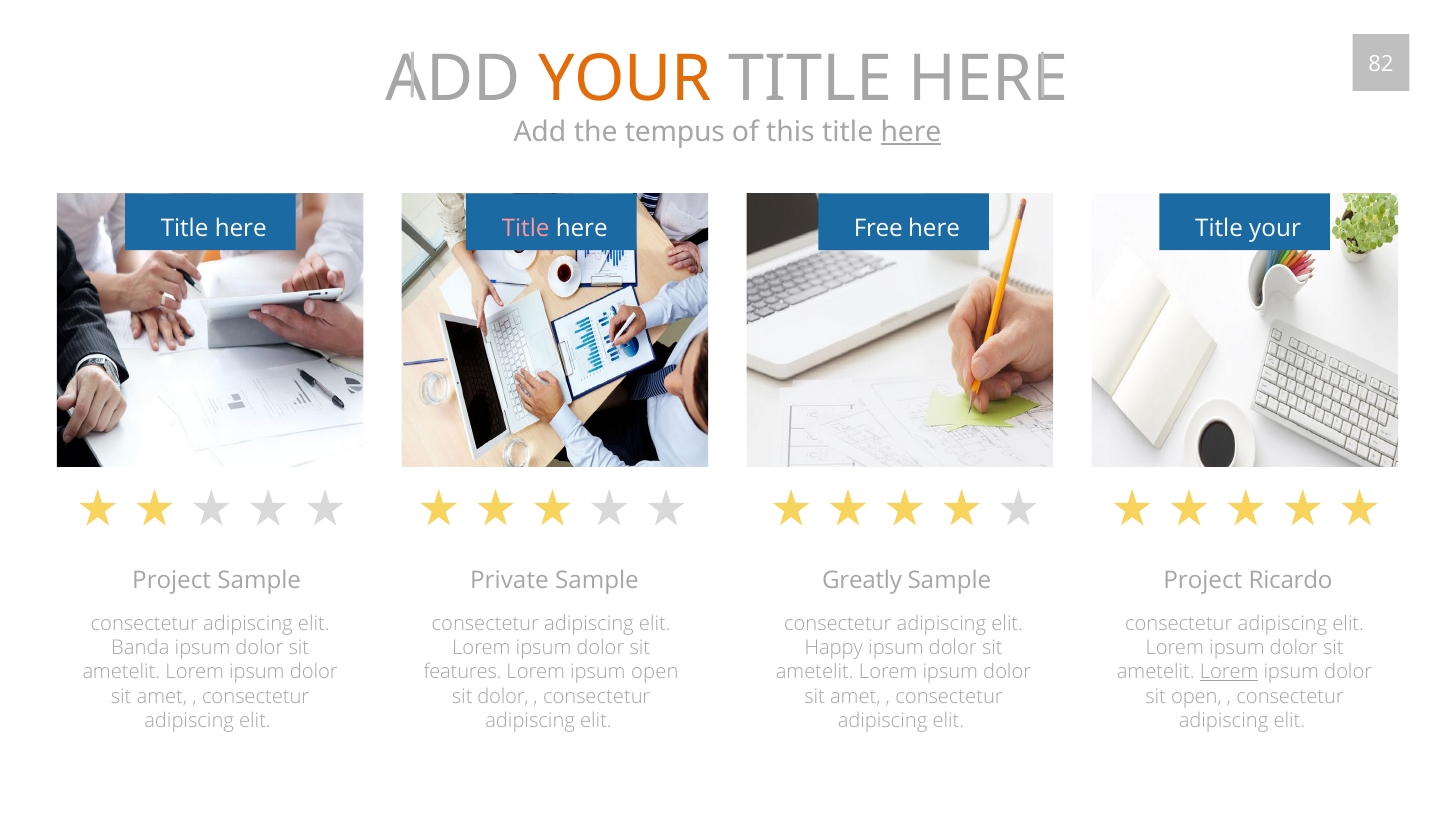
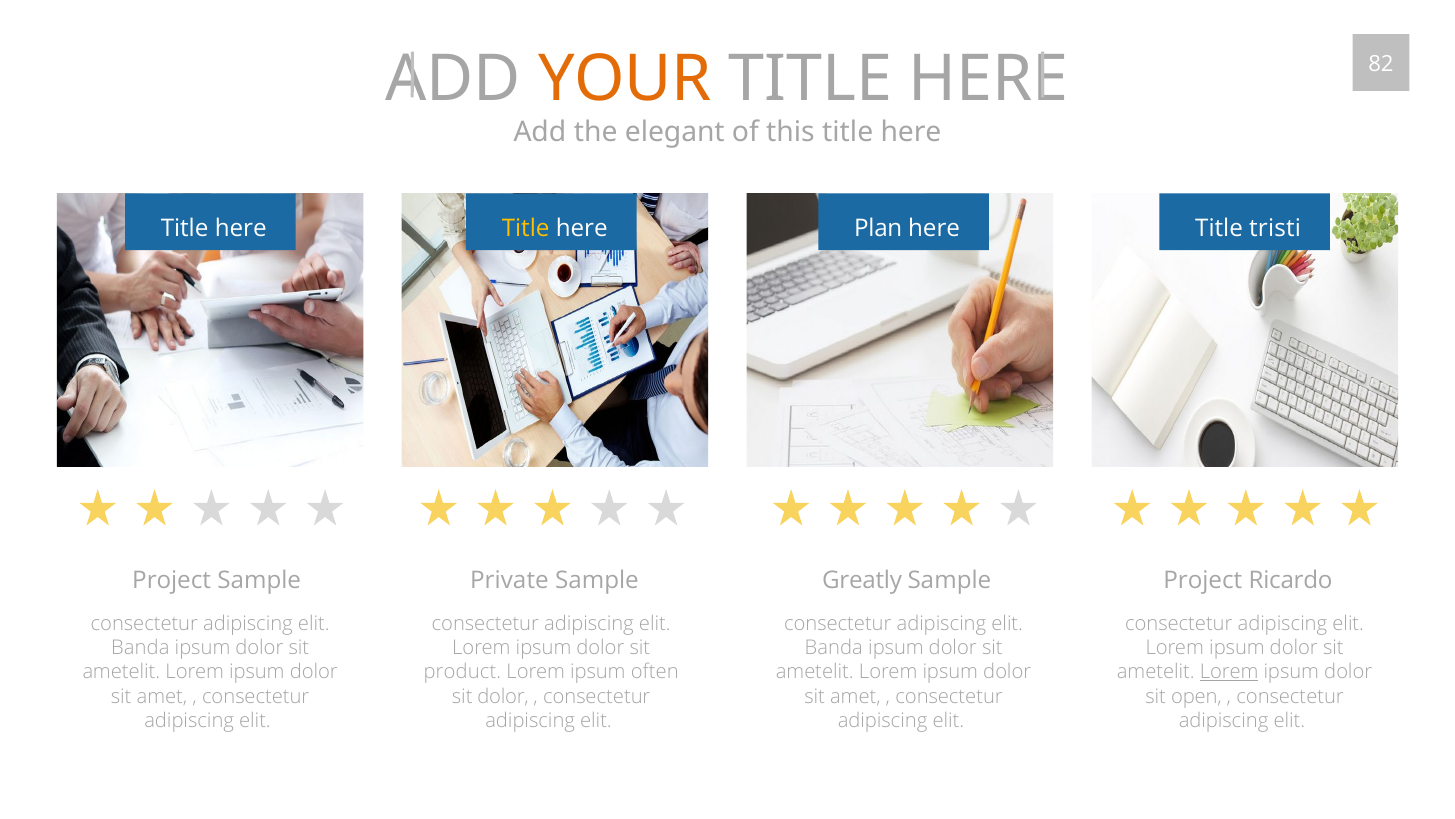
tempus: tempus -> elegant (675, 132)
here underline: present -> none (911, 132)
Title colour: pink -> yellow (526, 228)
Free: Free -> Plan (878, 228)
Title your: your -> tristi (1275, 228)
Happy: Happy -> Banda (834, 647)
features: features -> product (462, 672)
ipsum open: open -> often (655, 672)
